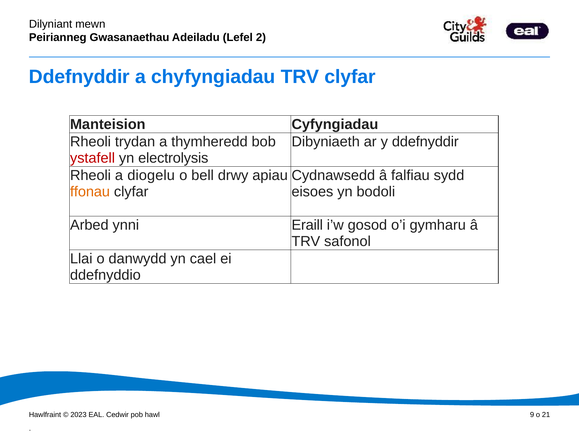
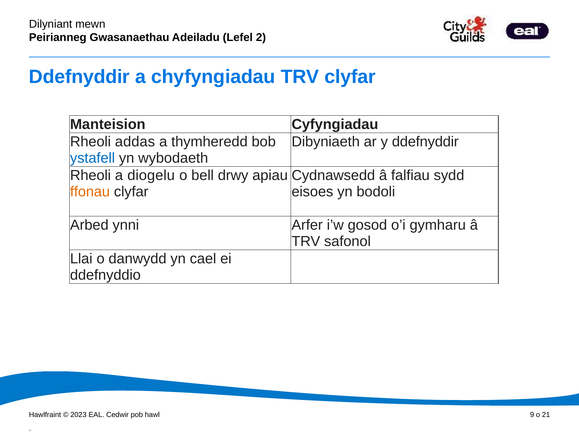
trydan: trydan -> addas (135, 142)
ystafell colour: red -> blue (93, 158)
electrolysis: electrolysis -> wybodaeth (173, 158)
Eraill: Eraill -> Arfer (307, 225)
